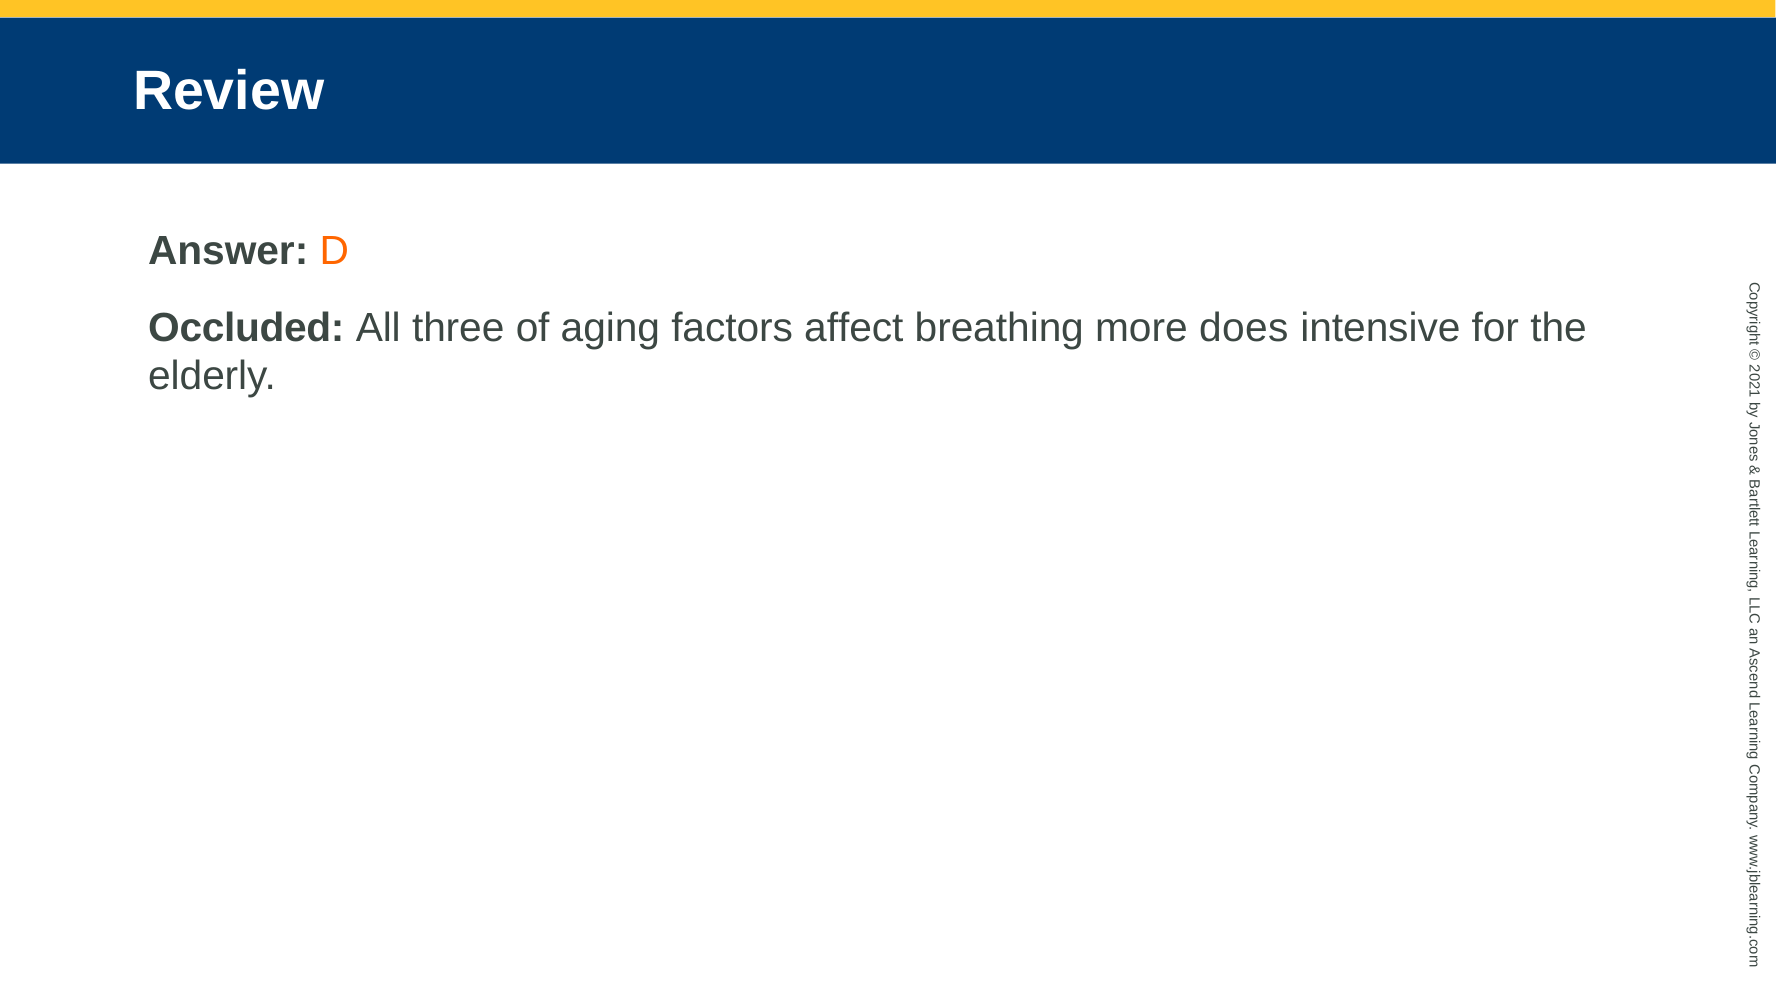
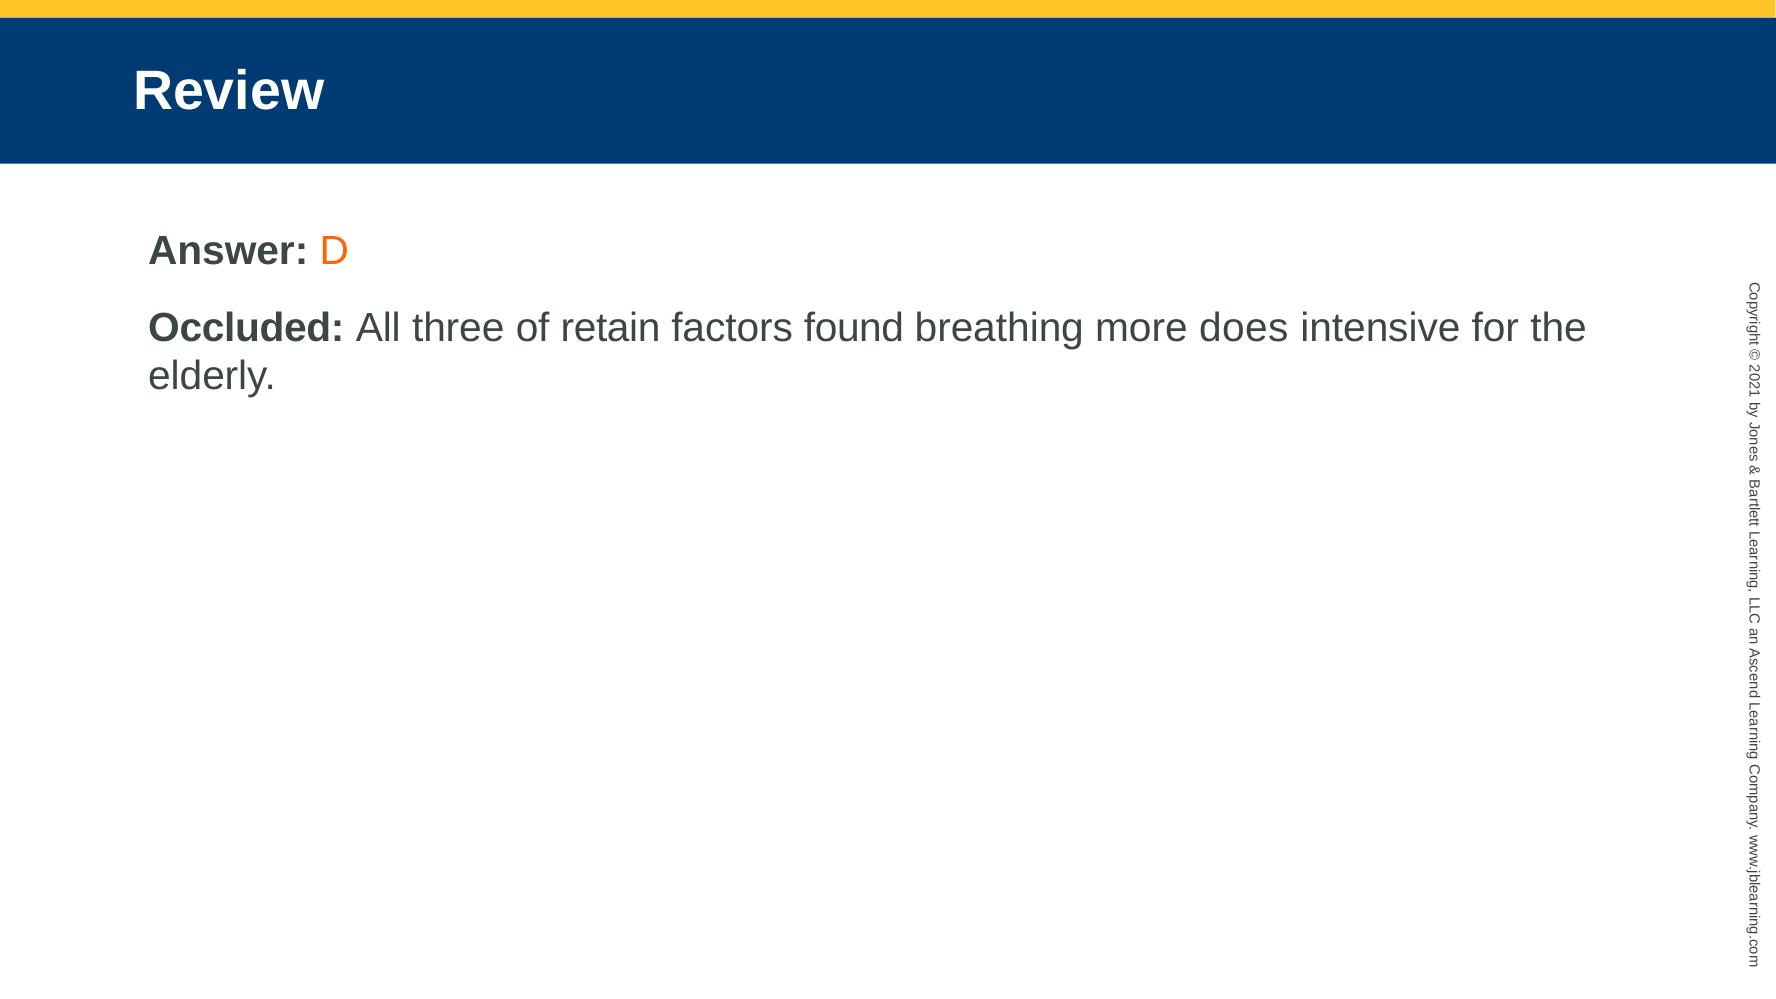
aging: aging -> retain (611, 328)
affect: affect -> found (854, 328)
